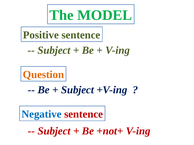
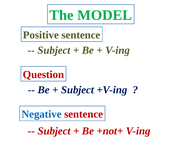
Question colour: orange -> red (43, 75)
